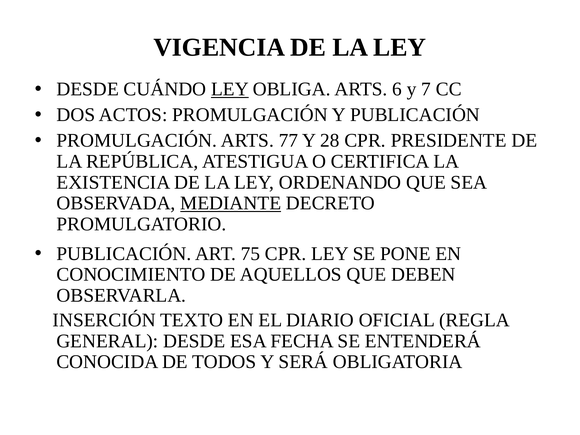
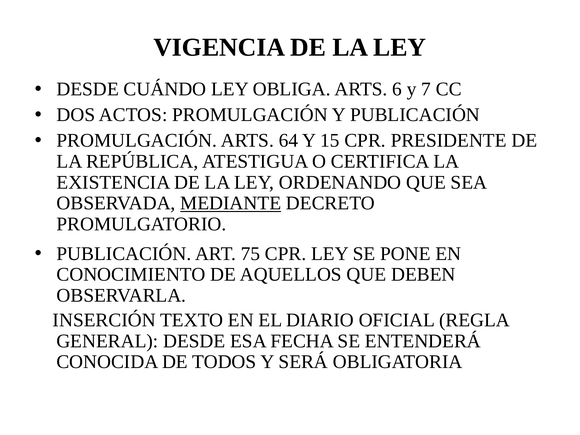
LEY underline: present -> none (230, 89)
77: 77 -> 64 (288, 141)
28: 28 -> 15 (330, 141)
